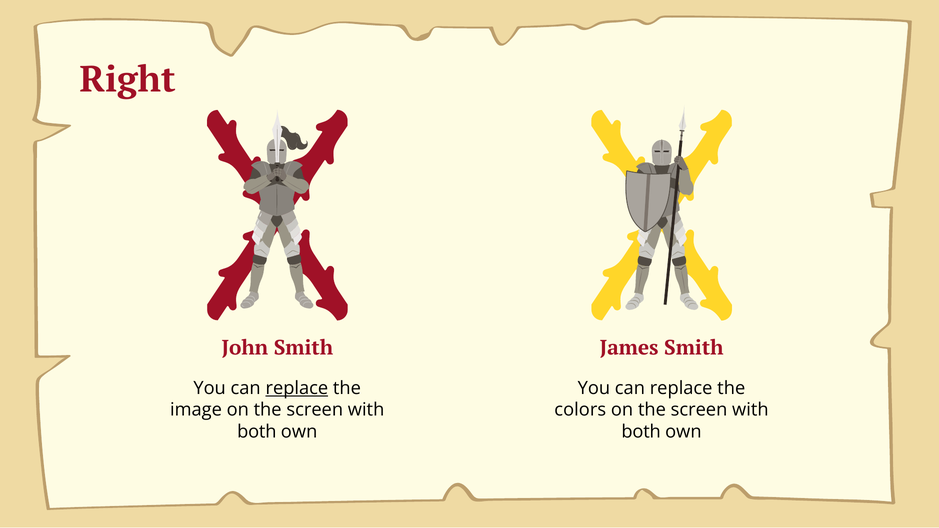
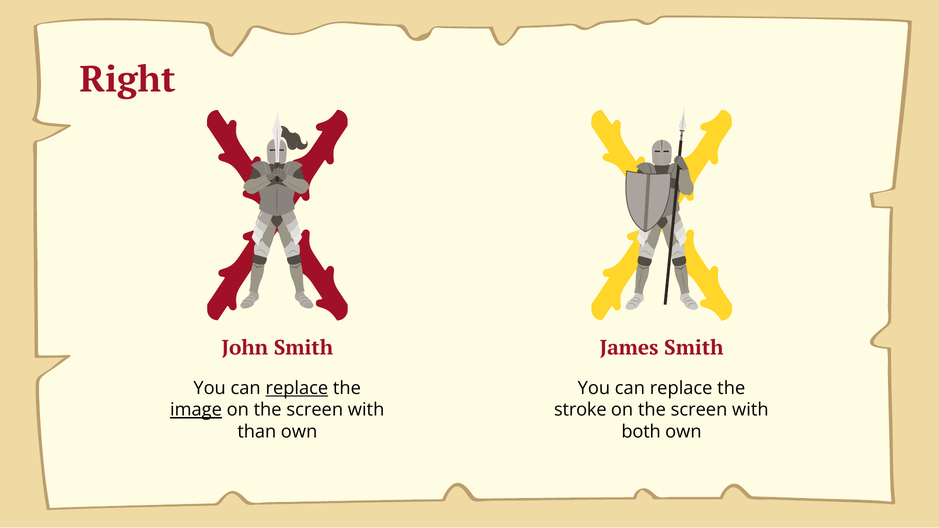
image underline: none -> present (196, 410)
colors: colors -> stroke (580, 410)
both: both -> than (257, 432)
